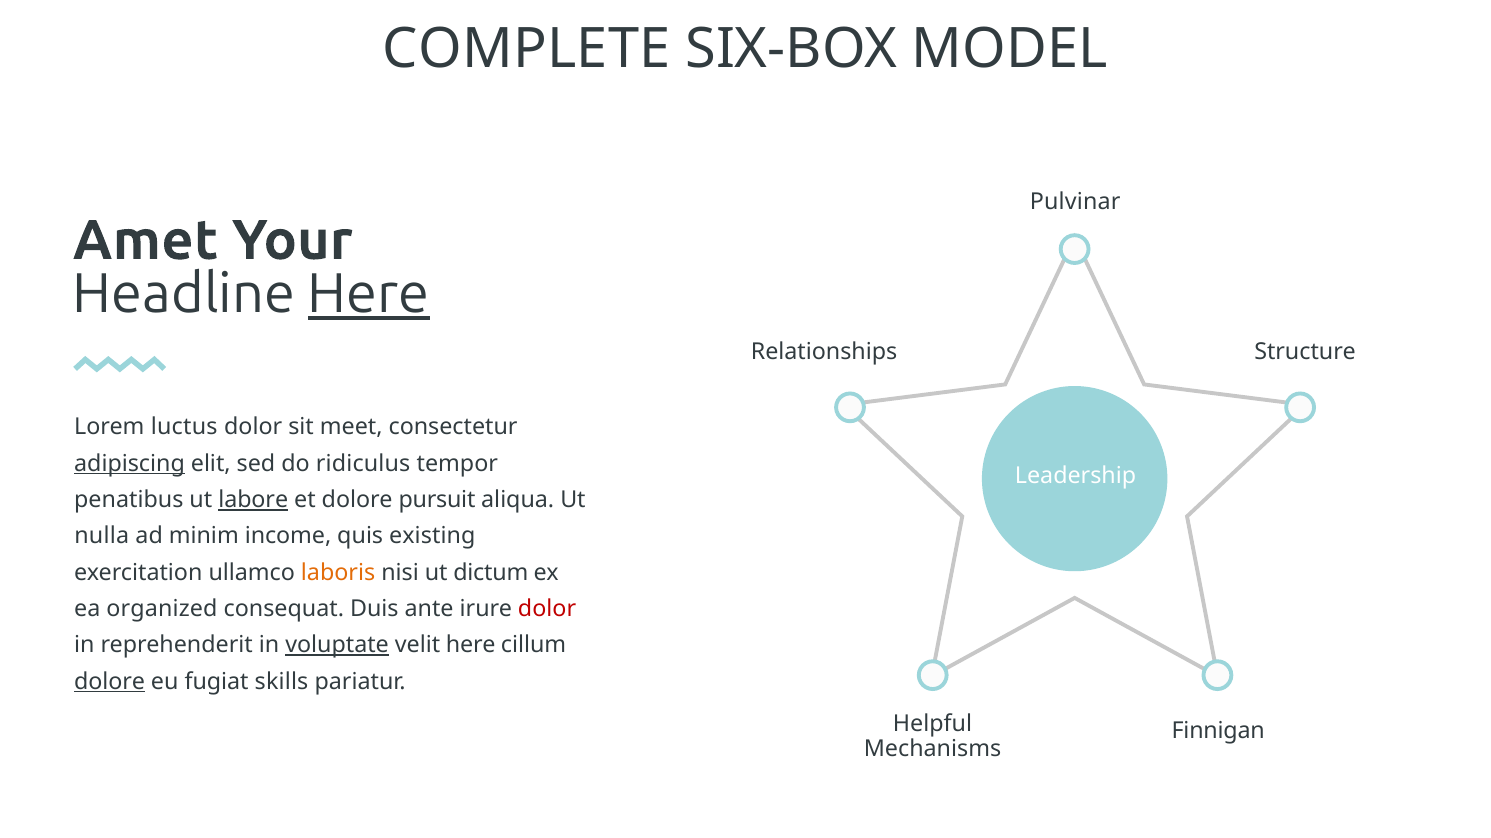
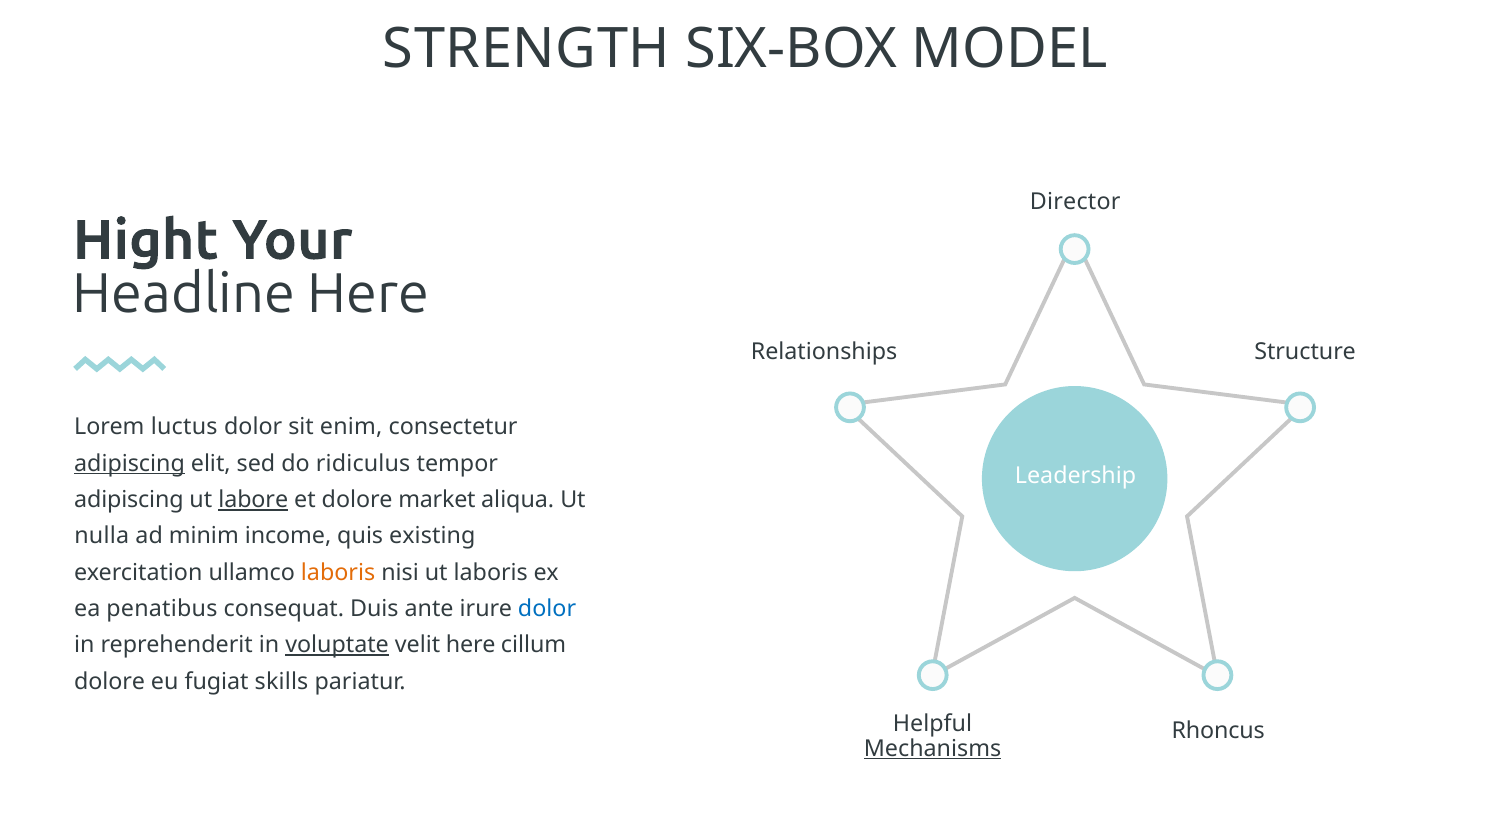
COMPLETE: COMPLETE -> STRENGTH (526, 49)
Pulvinar: Pulvinar -> Director (1075, 202)
Amet: Amet -> Hight (146, 241)
Here underline: present -> none (369, 294)
meet: meet -> enim (351, 428)
penatibus: penatibus -> adipiscing (129, 500)
pursuit: pursuit -> market (437, 500)
ut dictum: dictum -> laboris (491, 573)
organized: organized -> penatibus (162, 609)
dolor colour: red -> blue (547, 609)
dolore underline: present -> none (110, 682)
Finnigan: Finnigan -> Rhoncus (1218, 732)
Mechanisms underline: none -> present (933, 749)
